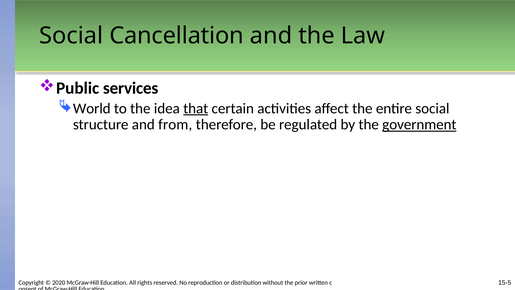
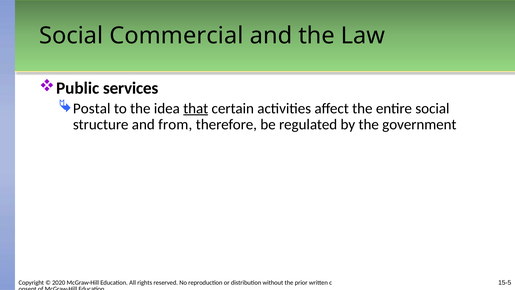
Cancellation: Cancellation -> Commercial (176, 36)
World: World -> Postal (92, 108)
government underline: present -> none (419, 125)
